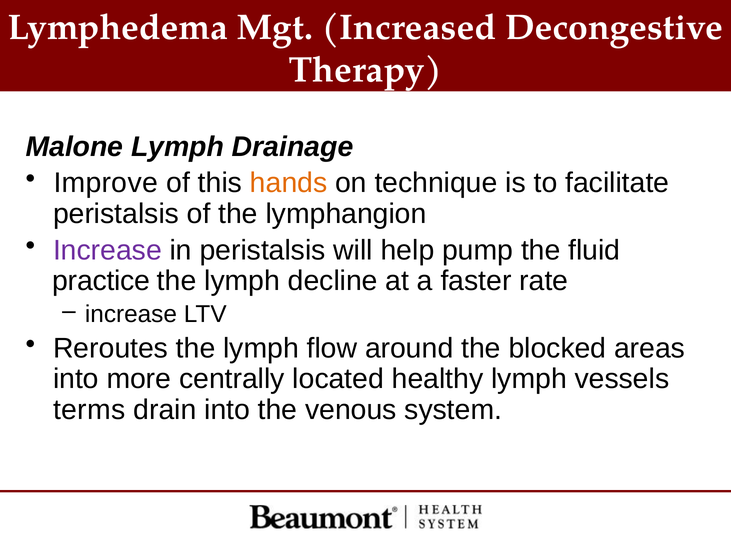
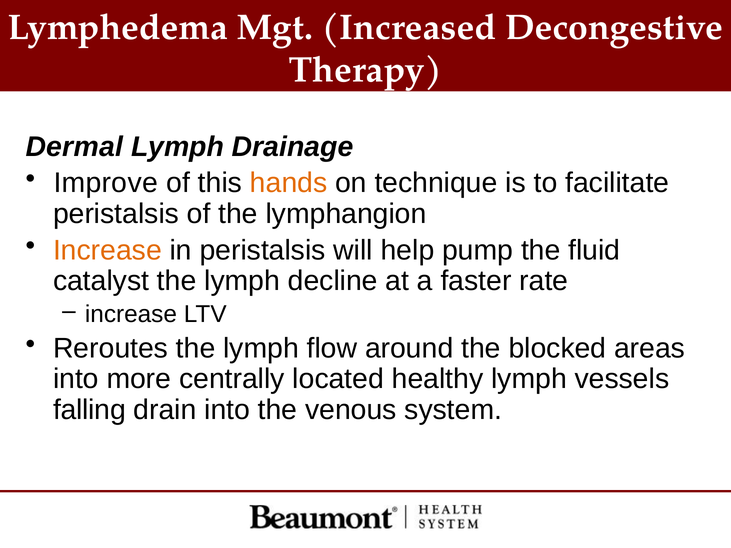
Malone: Malone -> Dermal (74, 147)
Increase colour: purple -> orange (107, 250)
practice: practice -> catalyst (101, 281)
terms: terms -> falling (89, 410)
